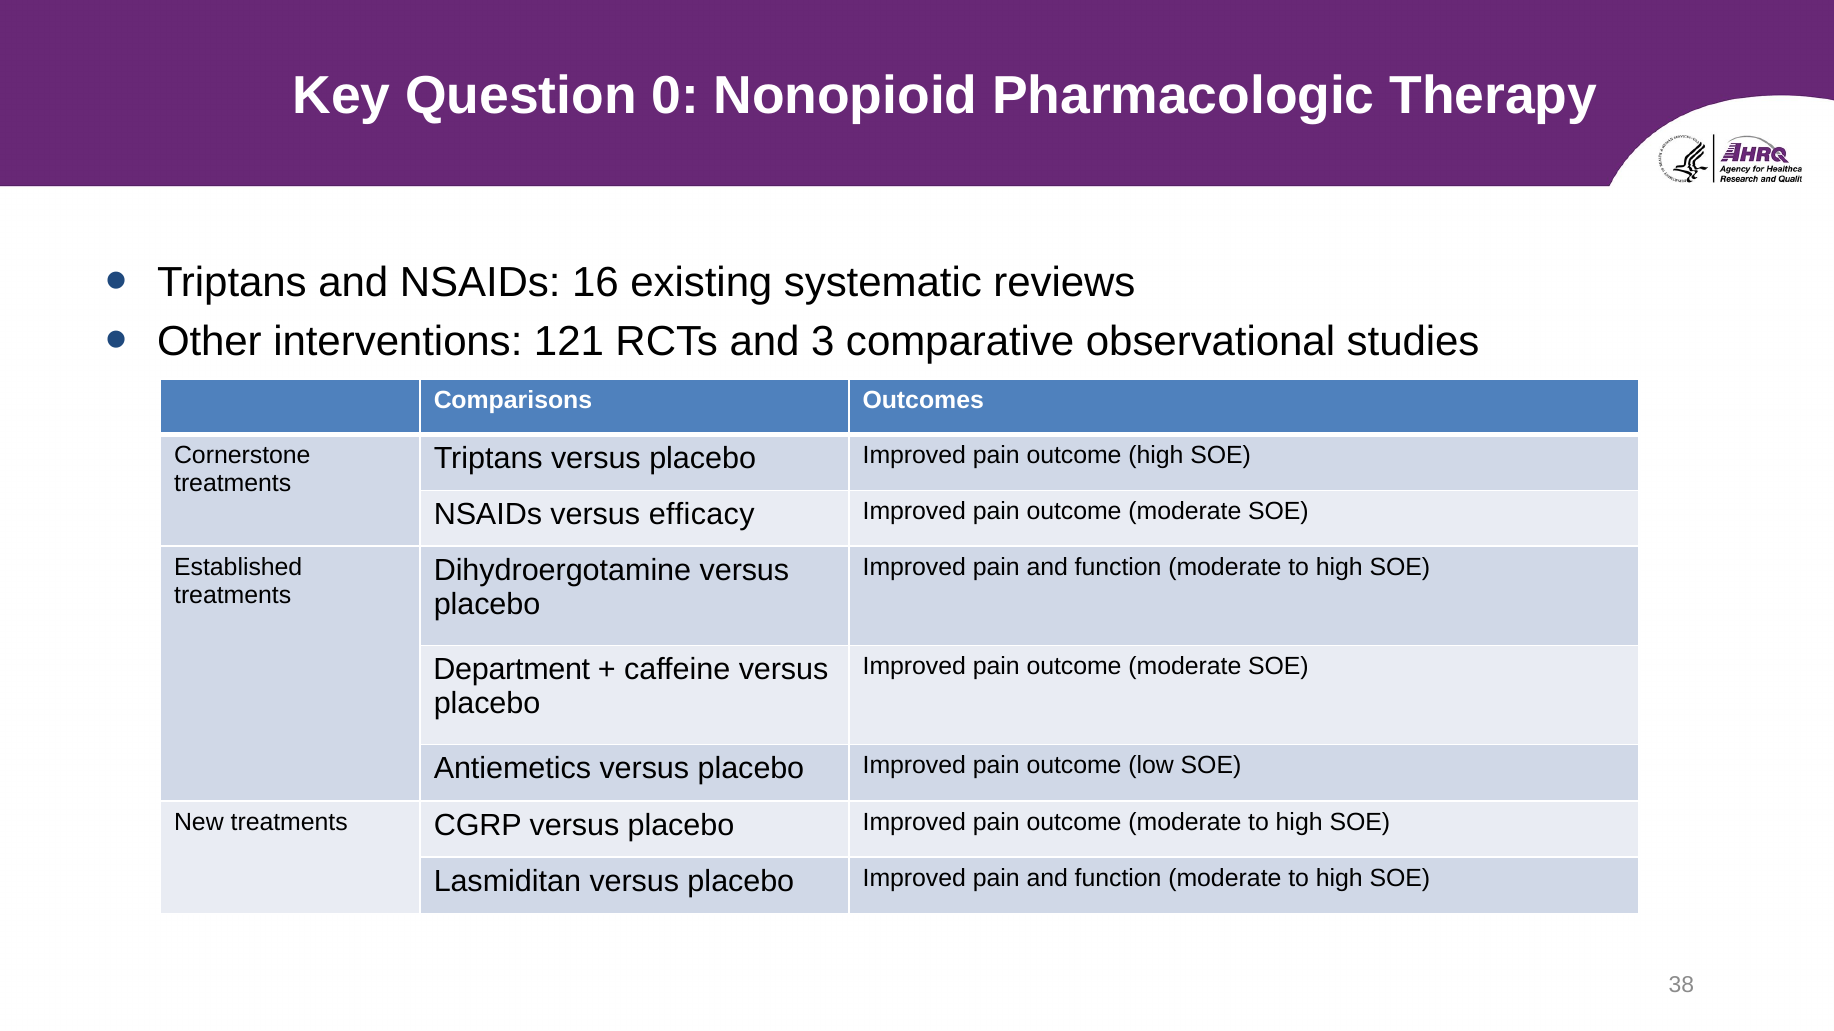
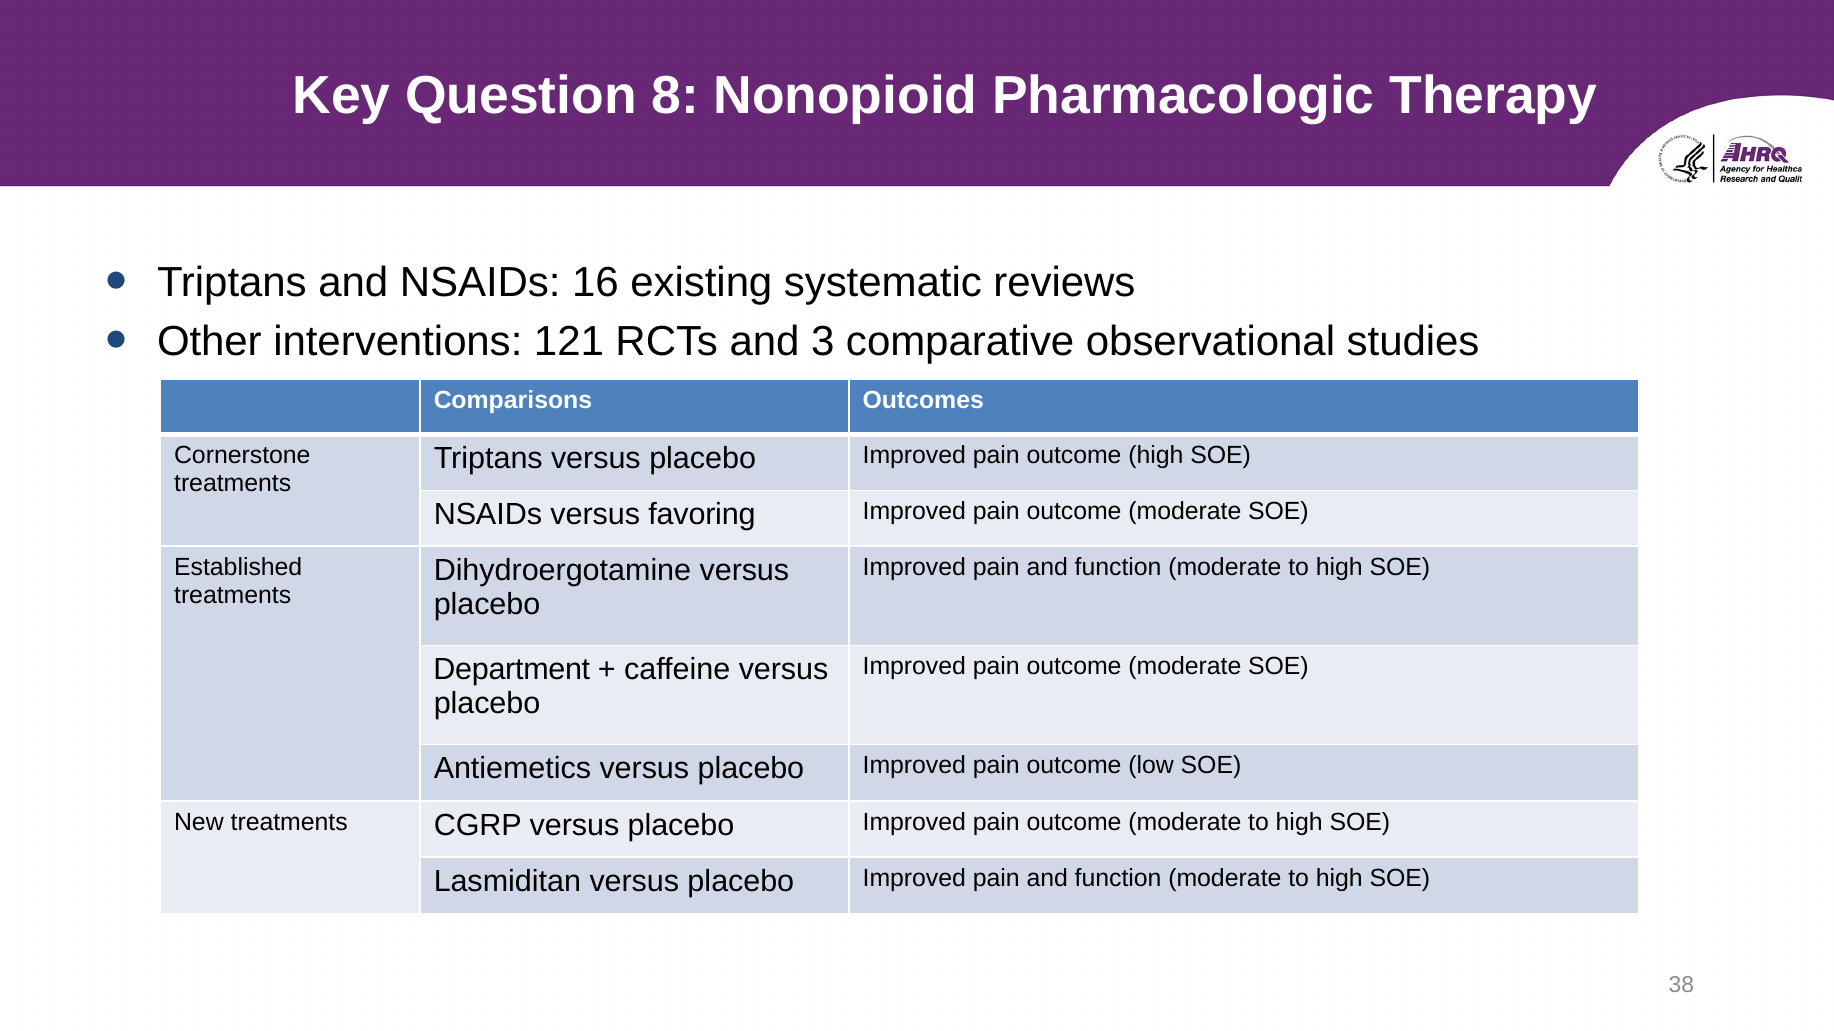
0: 0 -> 8 (675, 96)
efficacy: efficacy -> favoring (702, 515)
